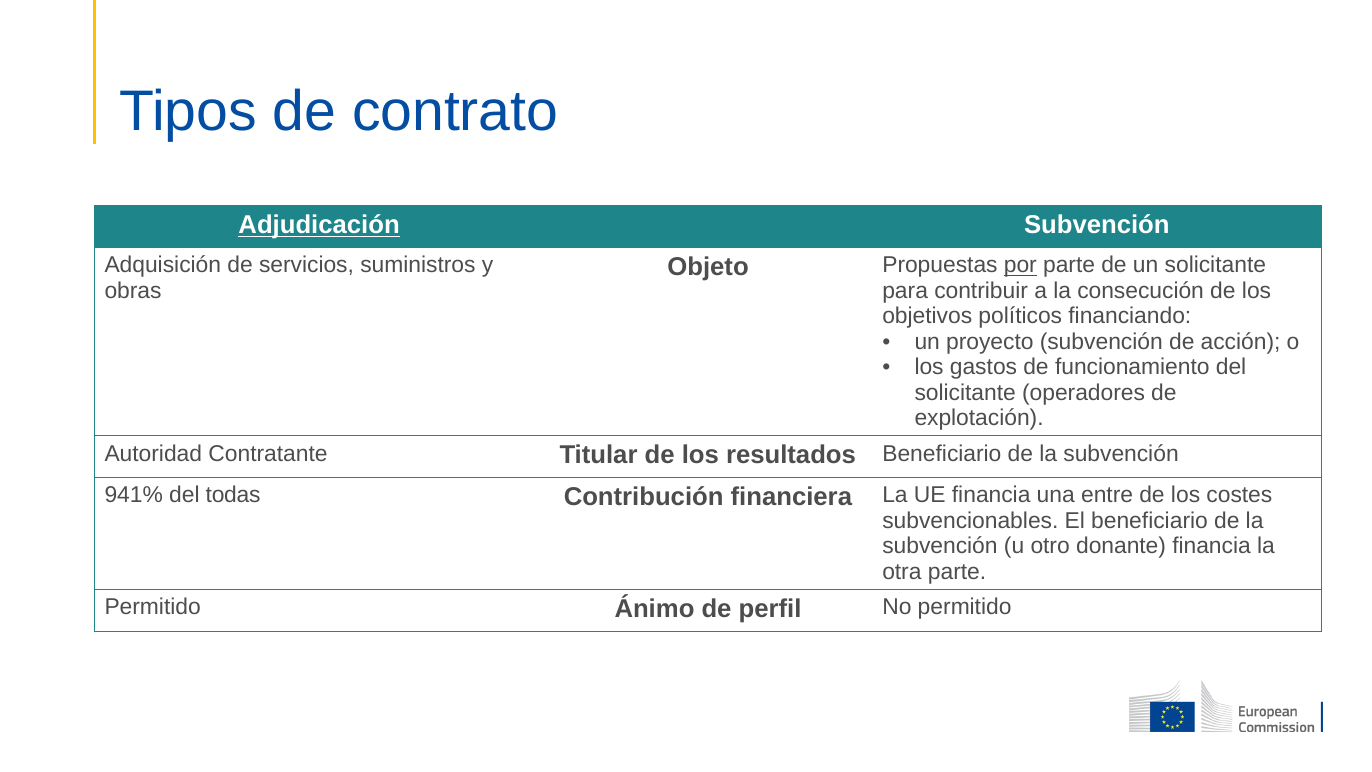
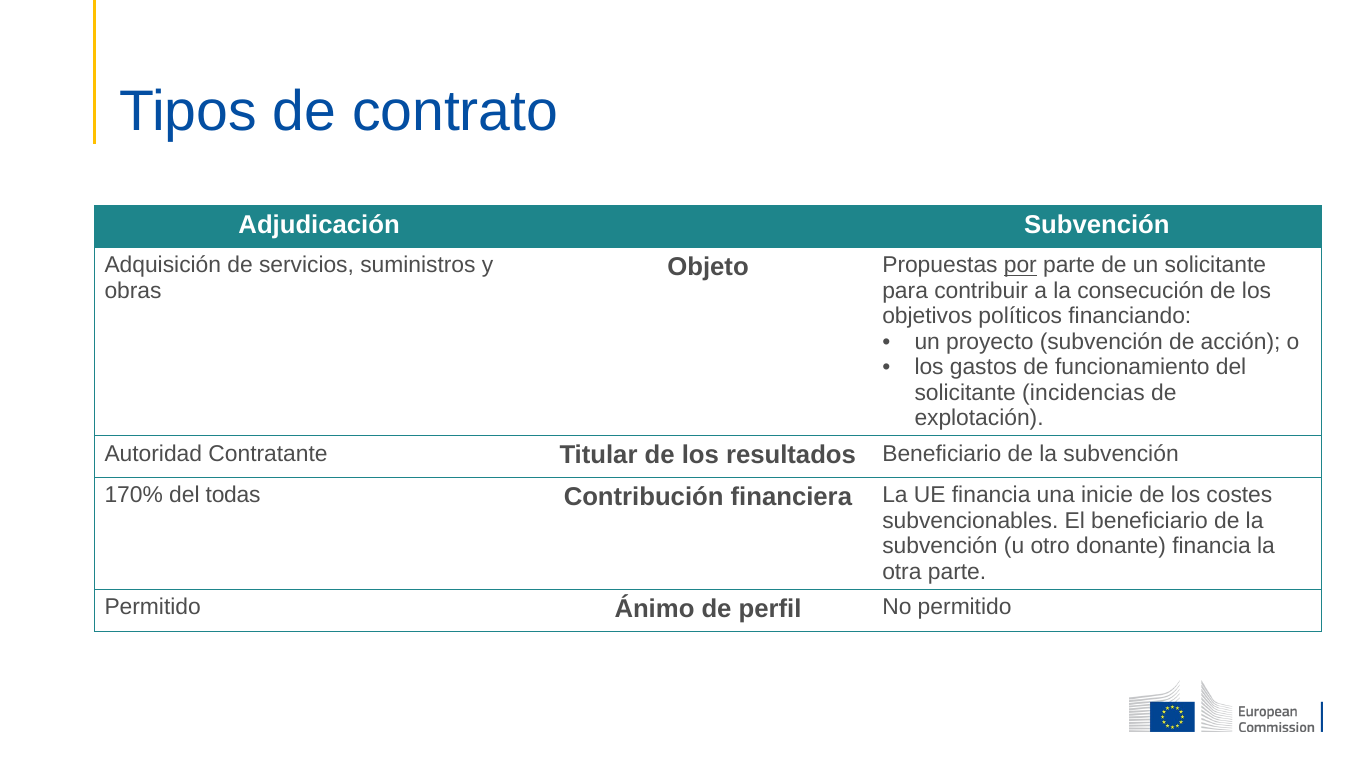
Adjudicación underline: present -> none (319, 225)
operadores: operadores -> incidencias (1083, 392)
941%: 941% -> 170% (134, 495)
entre: entre -> inicie (1107, 495)
